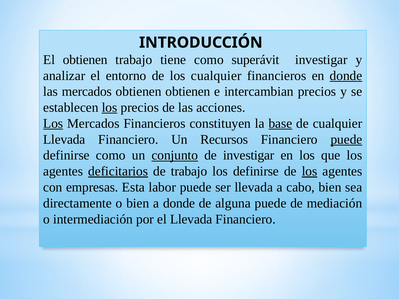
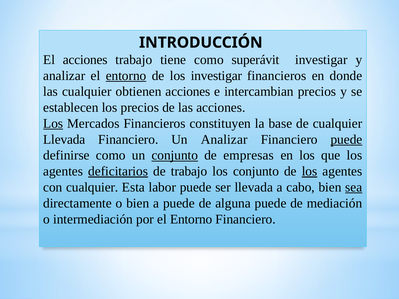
El obtienen: obtienen -> acciones (85, 60)
entorno underline: none -> present (126, 76)
los cualquier: cualquier -> investigar (216, 76)
donde underline: present -> none (346, 76)
las mercados: mercados -> cualquier (87, 92)
obtienen obtienen: obtienen -> acciones (188, 92)
los underline: present -> none (110, 108)
base underline: present -> none (280, 124)
Un Recursos: Recursos -> Analizar (224, 140)
de investigar: investigar -> empresas (249, 155)
los definirse: definirse -> conjunto (256, 171)
con empresas: empresas -> cualquier (92, 187)
sea underline: none -> present (354, 187)
a donde: donde -> puede (179, 203)
por el Llevada: Llevada -> Entorno (191, 219)
